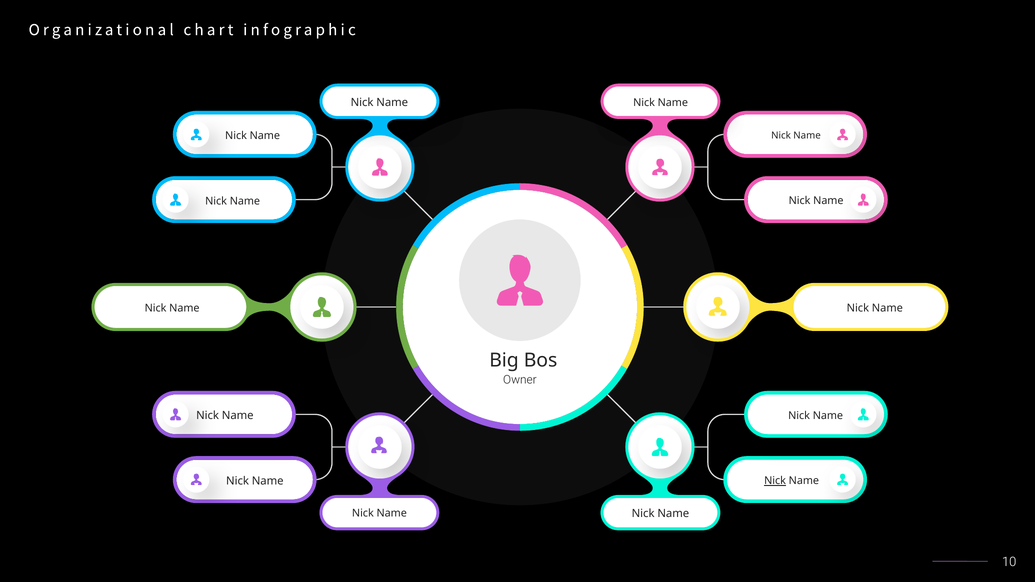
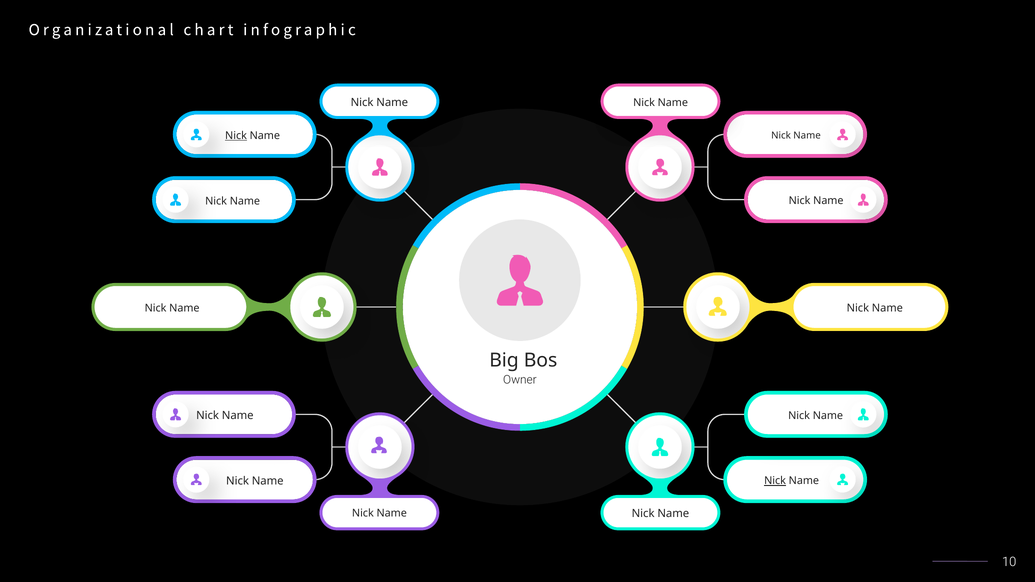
Nick underline: none -> present (236, 136)
